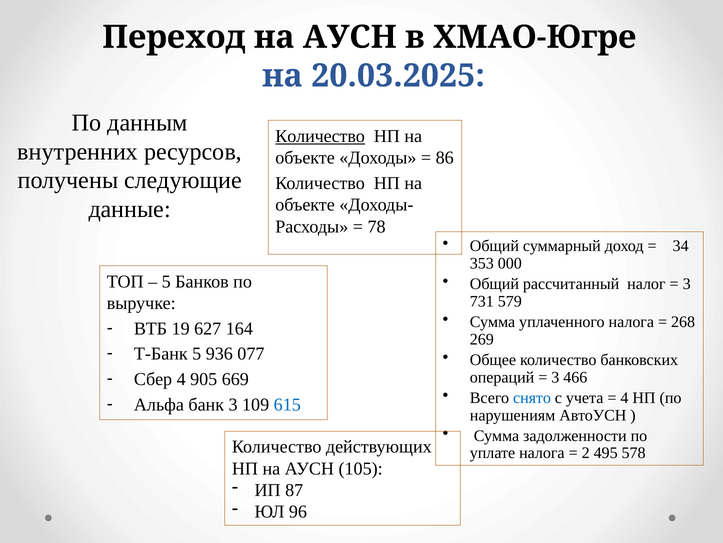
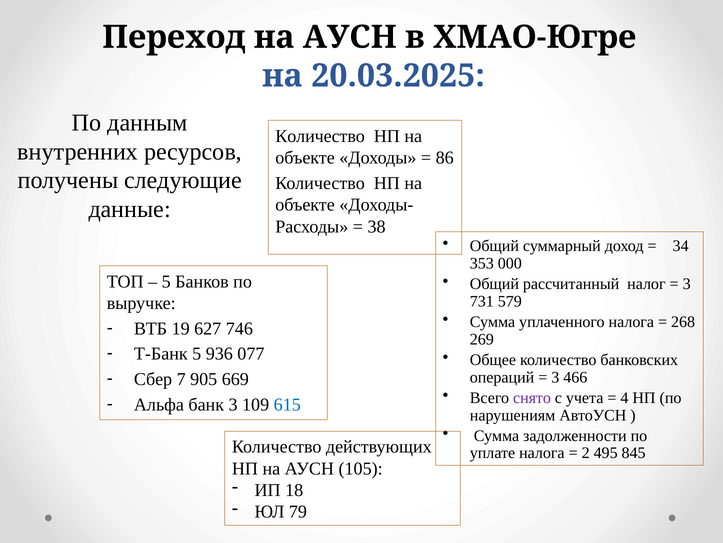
Количество underline: present -> none (320, 136)
78: 78 -> 38 (377, 226)
164: 164 -> 746 (239, 328)
Сбер 4: 4 -> 7 (181, 379)
снято colour: blue -> purple (532, 397)
578: 578 -> 845 (634, 453)
87: 87 -> 18 (294, 490)
96: 96 -> 79 (298, 511)
